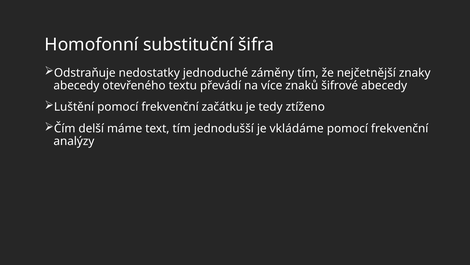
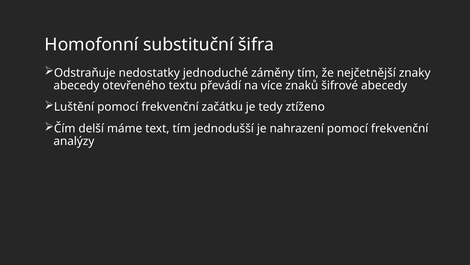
vkládáme: vkládáme -> nahrazení (297, 128)
